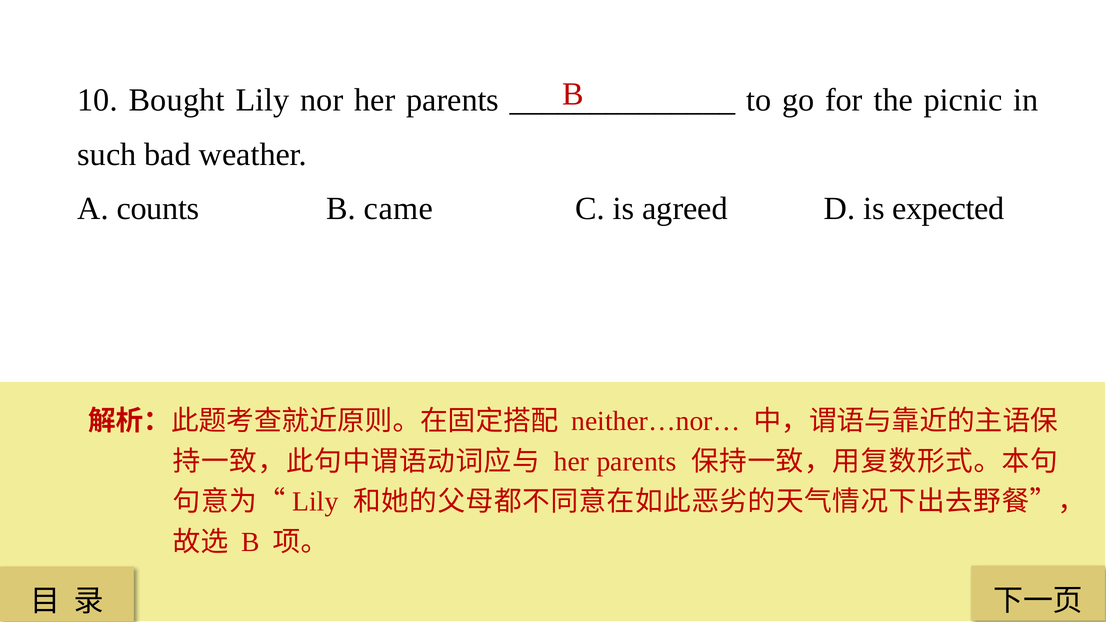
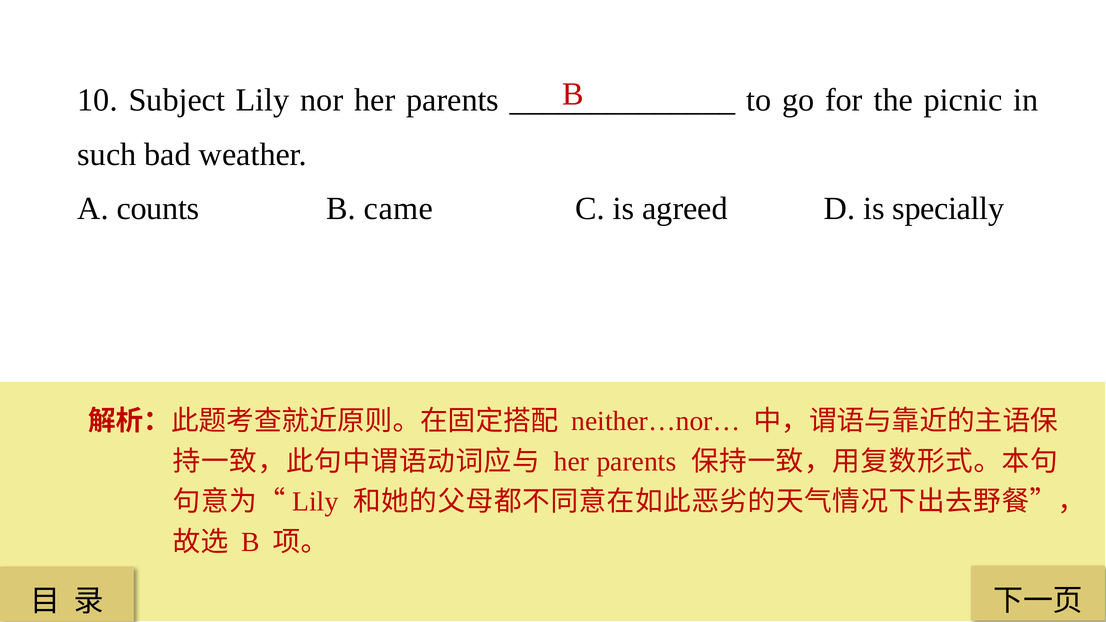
Bought: Bought -> Subject (177, 100)
expected: expected -> specially (948, 209)
